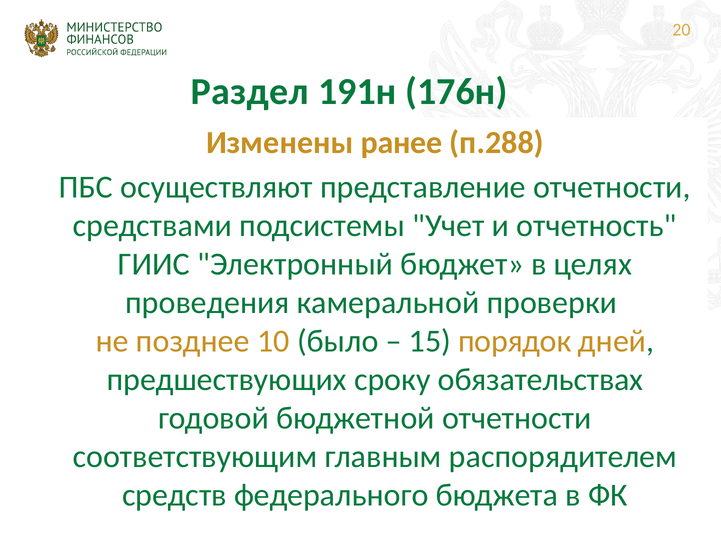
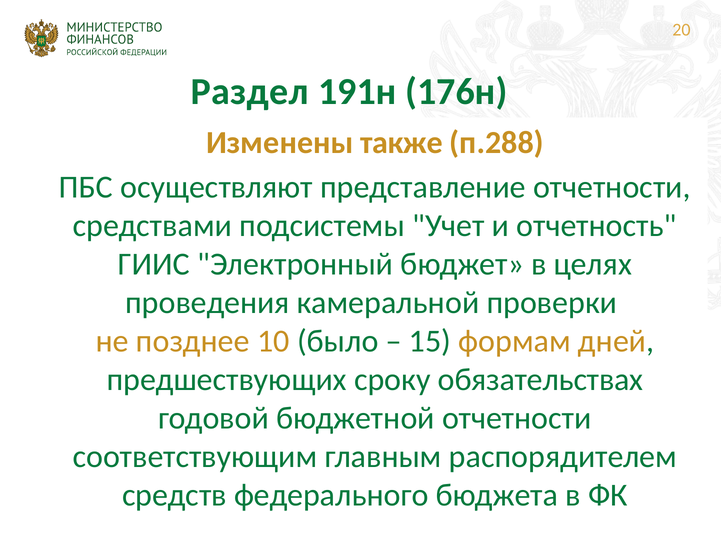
ранее: ранее -> также (402, 142)
порядок: порядок -> формам (515, 341)
